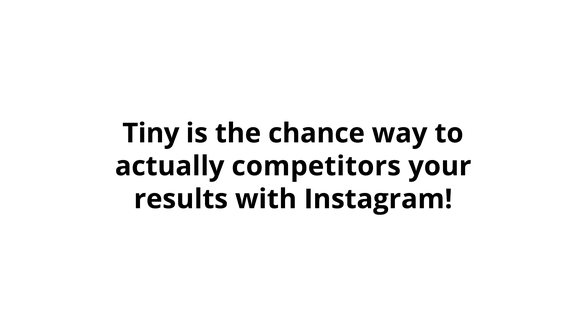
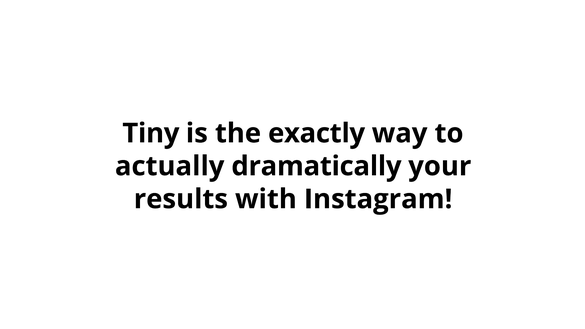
chance: chance -> exactly (317, 133)
competitors: competitors -> dramatically (316, 166)
